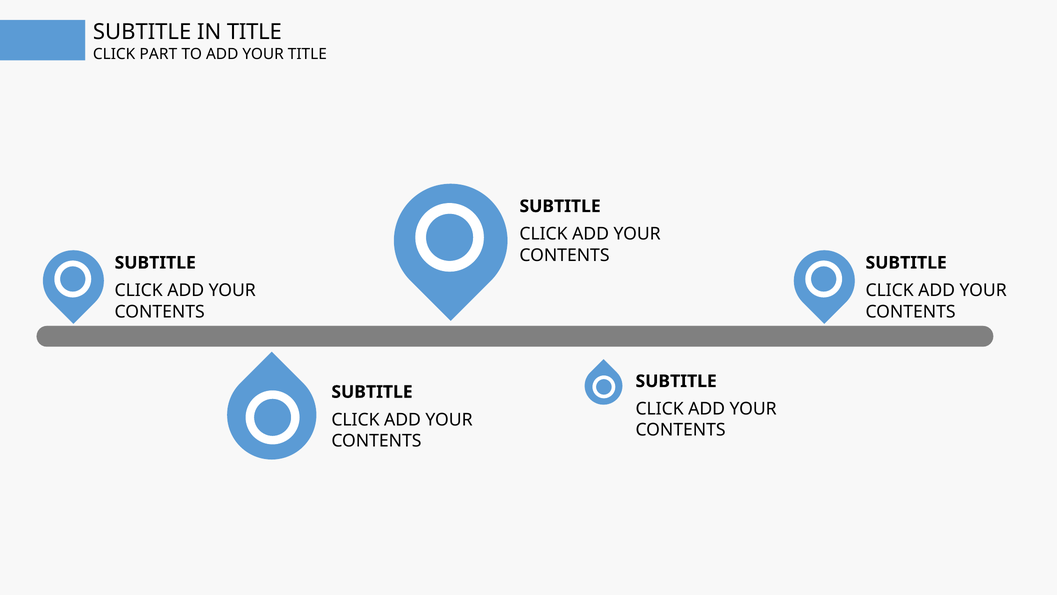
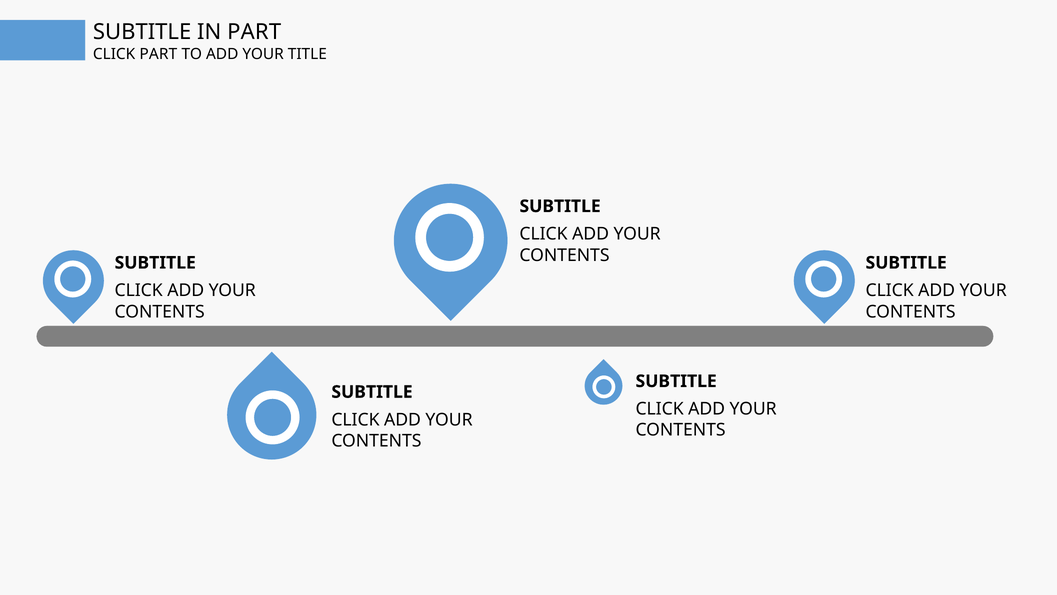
IN TITLE: TITLE -> PART (254, 32)
